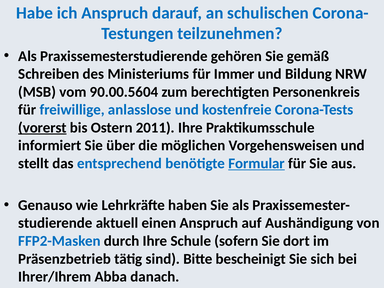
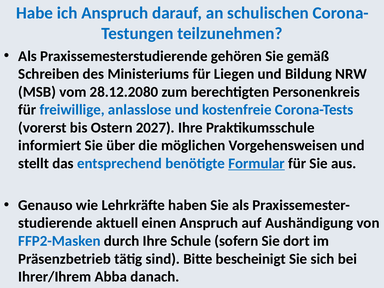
Immer: Immer -> Liegen (234, 74)
90.00.5604: 90.00.5604 -> 28.12.2080 (124, 92)
vorerst underline: present -> none (42, 128)
2011: 2011 -> 2027 (155, 128)
